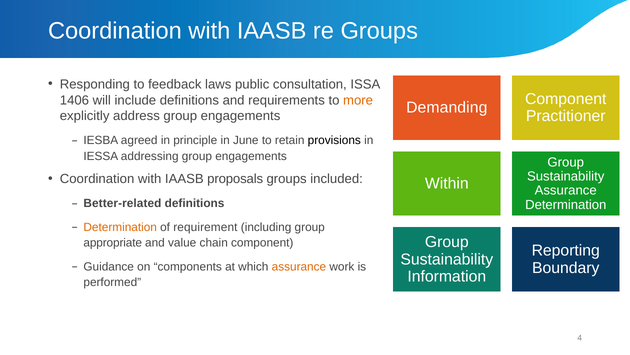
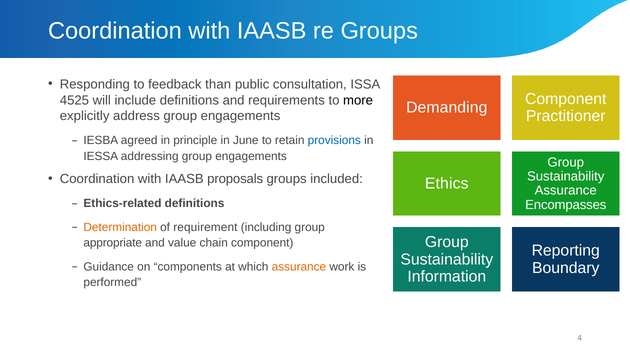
laws: laws -> than (218, 84)
1406: 1406 -> 4525 (74, 100)
more colour: orange -> black (358, 100)
provisions colour: black -> blue (334, 140)
Within: Within -> Ethics (447, 183)
Determination: Determination -> Encompasses (566, 204)
Better-related: Better-related -> Ethics-related (122, 203)
